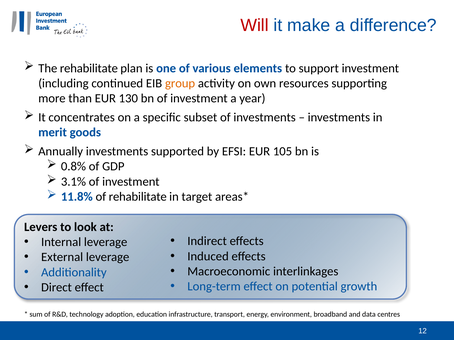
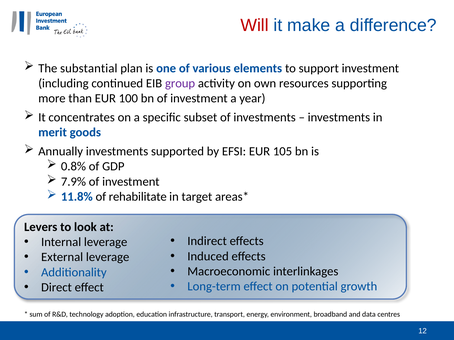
The rehabilitate: rehabilitate -> substantial (89, 68)
group colour: orange -> purple (180, 83)
130: 130 -> 100 (128, 99)
3.1%: 3.1% -> 7.9% (73, 182)
